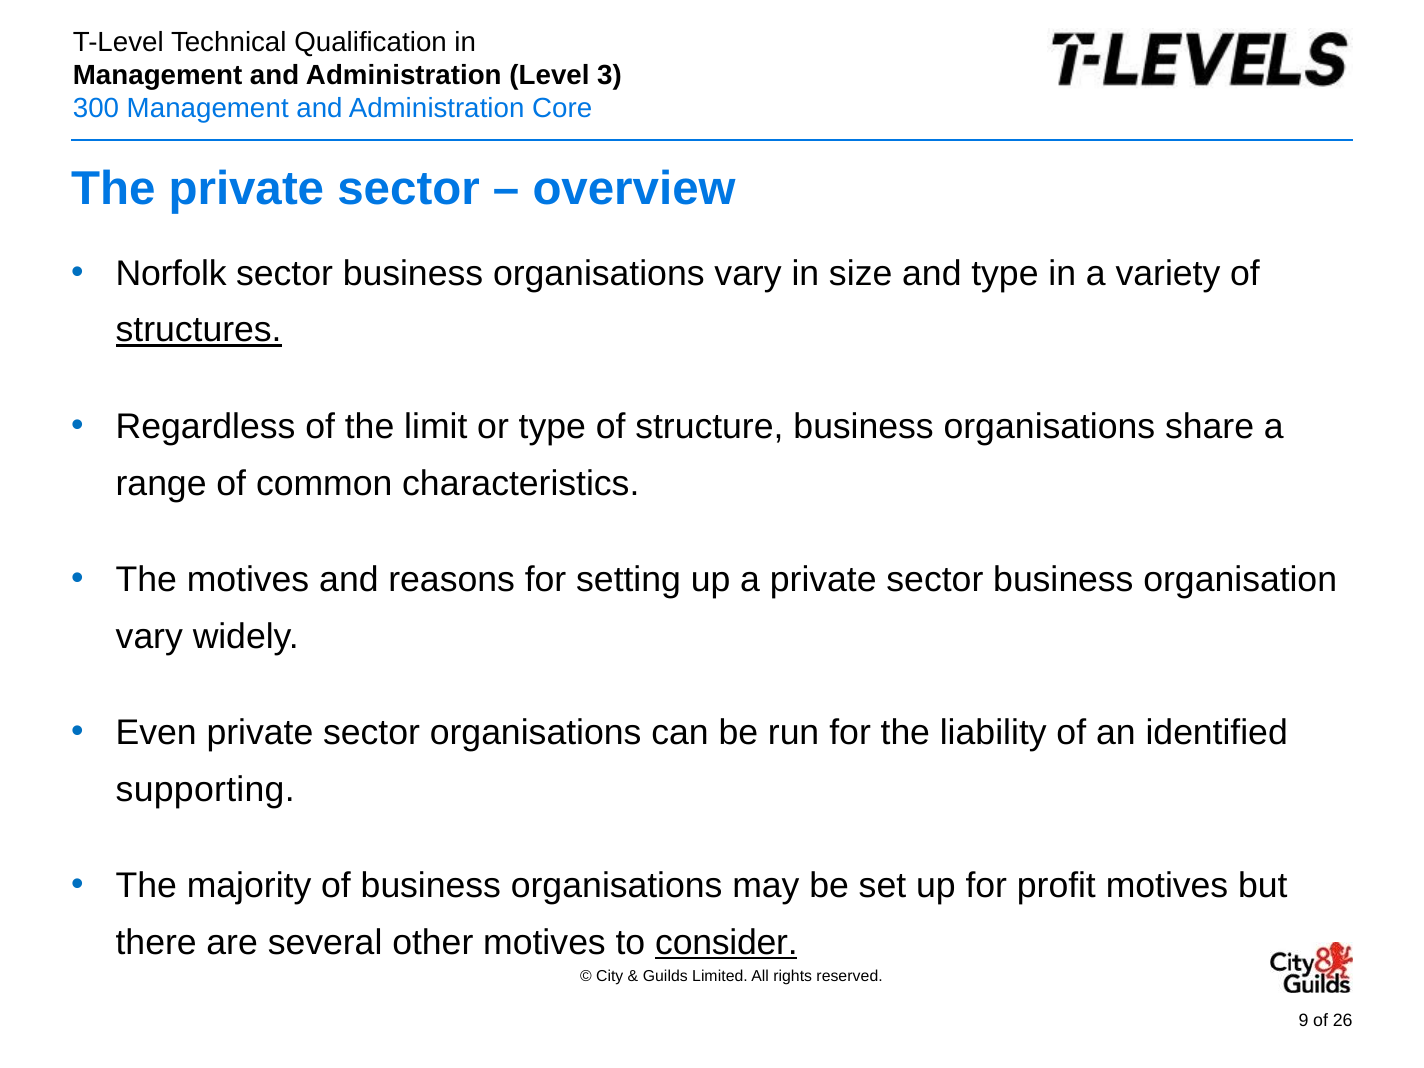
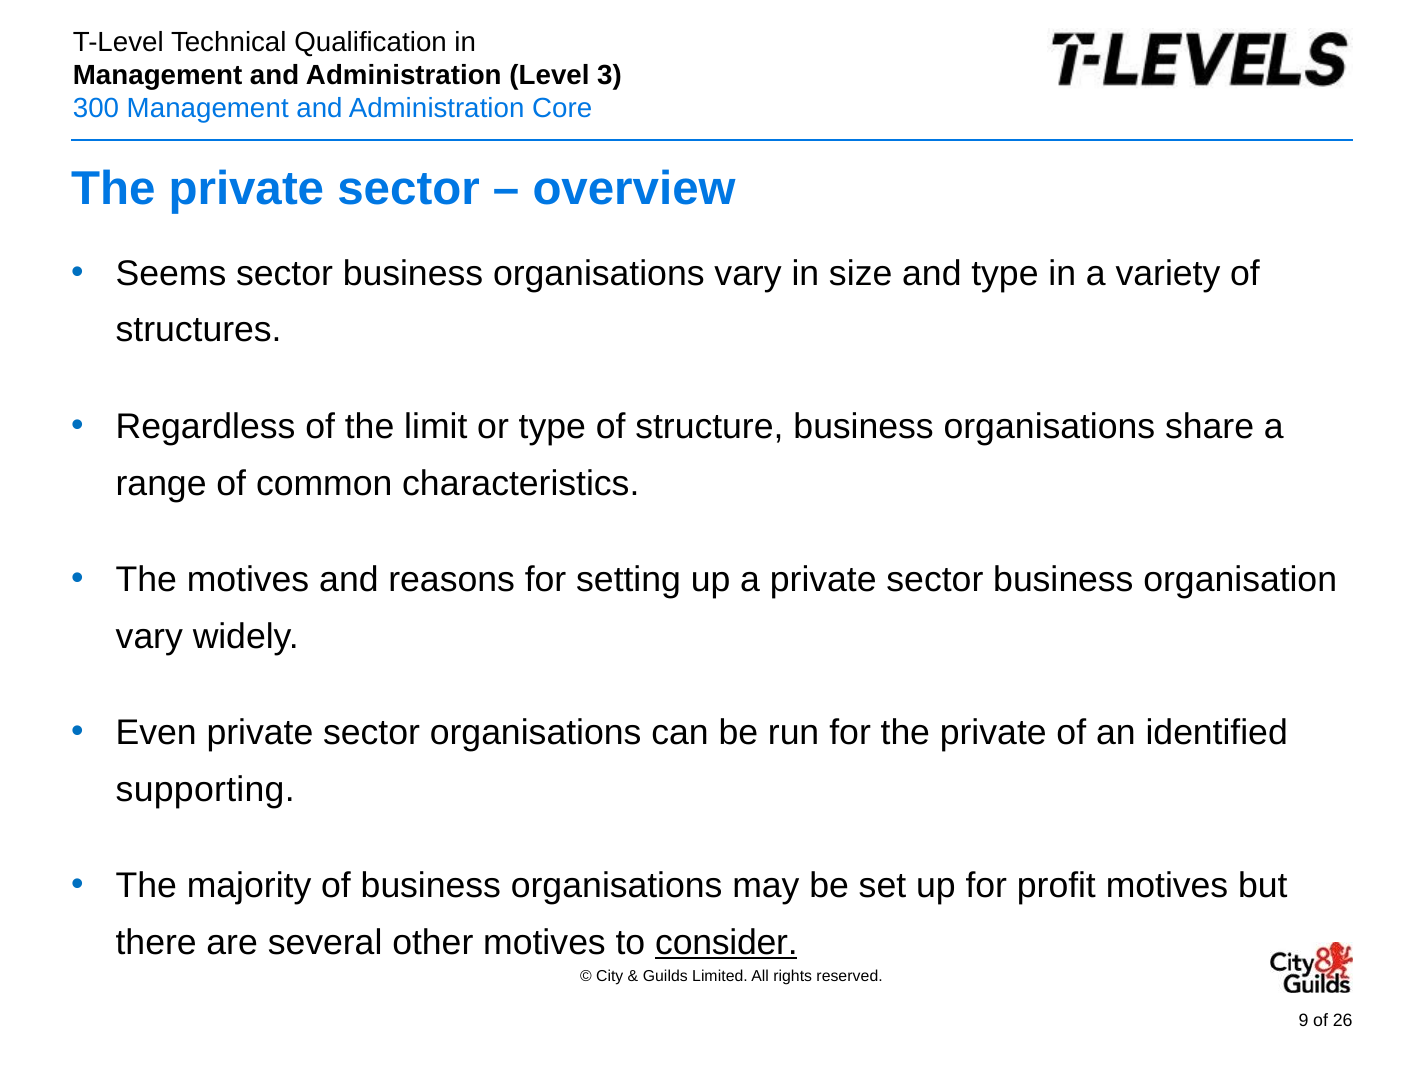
Norfolk: Norfolk -> Seems (171, 273)
structures underline: present -> none (199, 330)
for the liability: liability -> private (993, 733)
